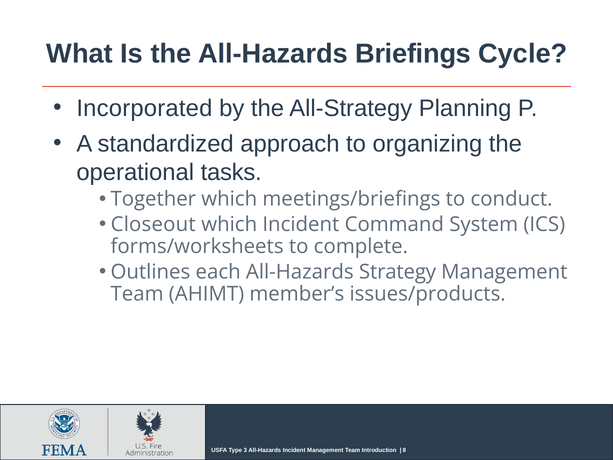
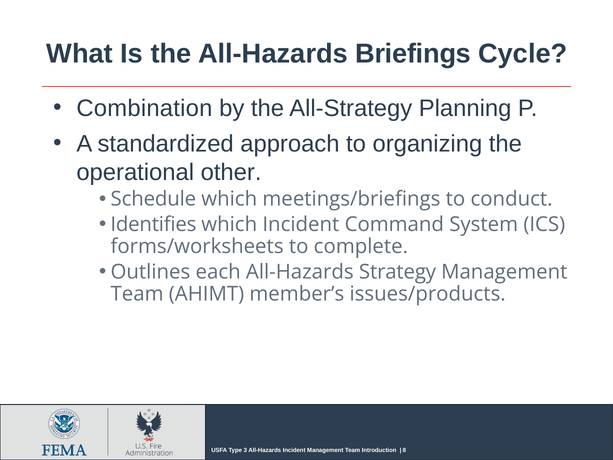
Incorporated: Incorporated -> Combination (144, 108)
tasks: tasks -> other (231, 172)
Together: Together -> Schedule (153, 199)
Closeout: Closeout -> Identifies (153, 224)
